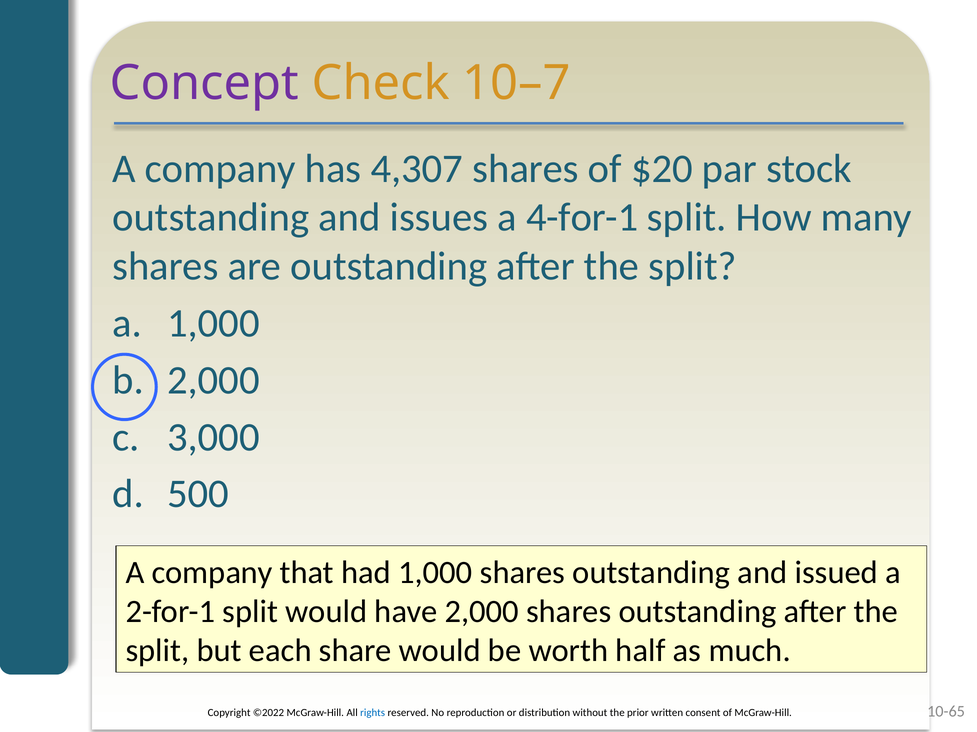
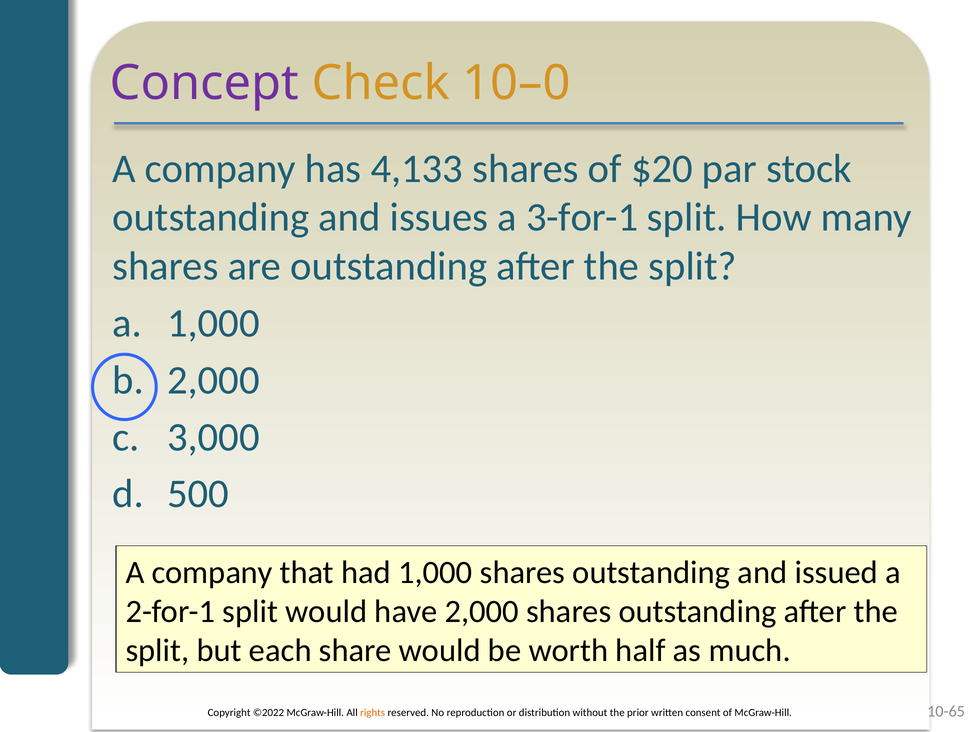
10–7: 10–7 -> 10–0 (517, 83)
4,307: 4,307 -> 4,133 (417, 169)
4-for-1: 4-for-1 -> 3-for-1 (582, 218)
rights colour: blue -> orange (373, 714)
